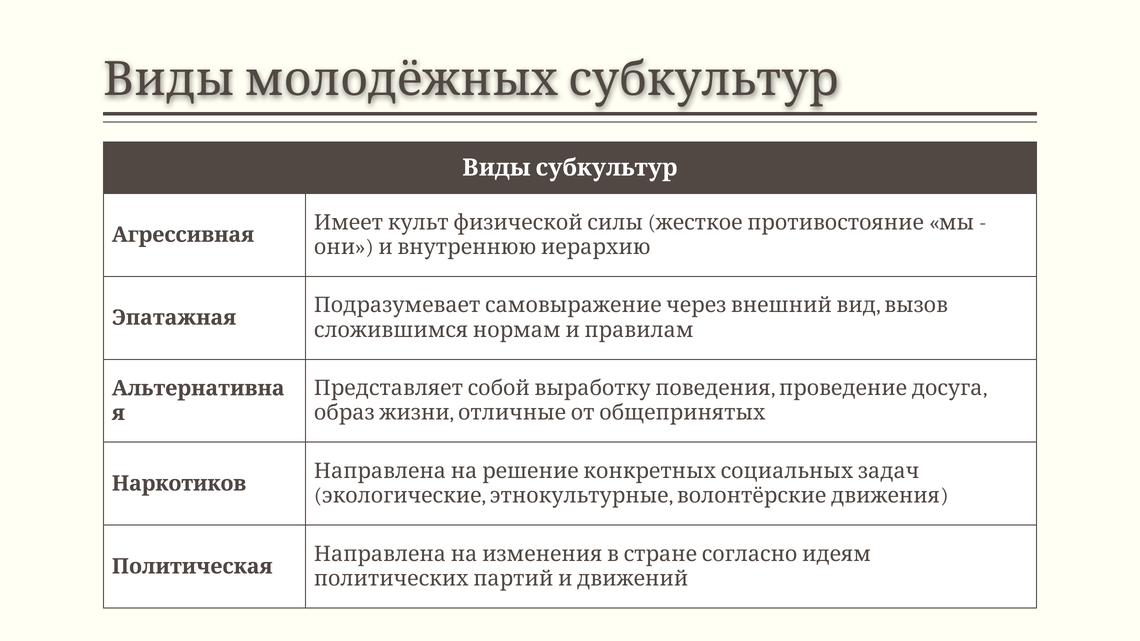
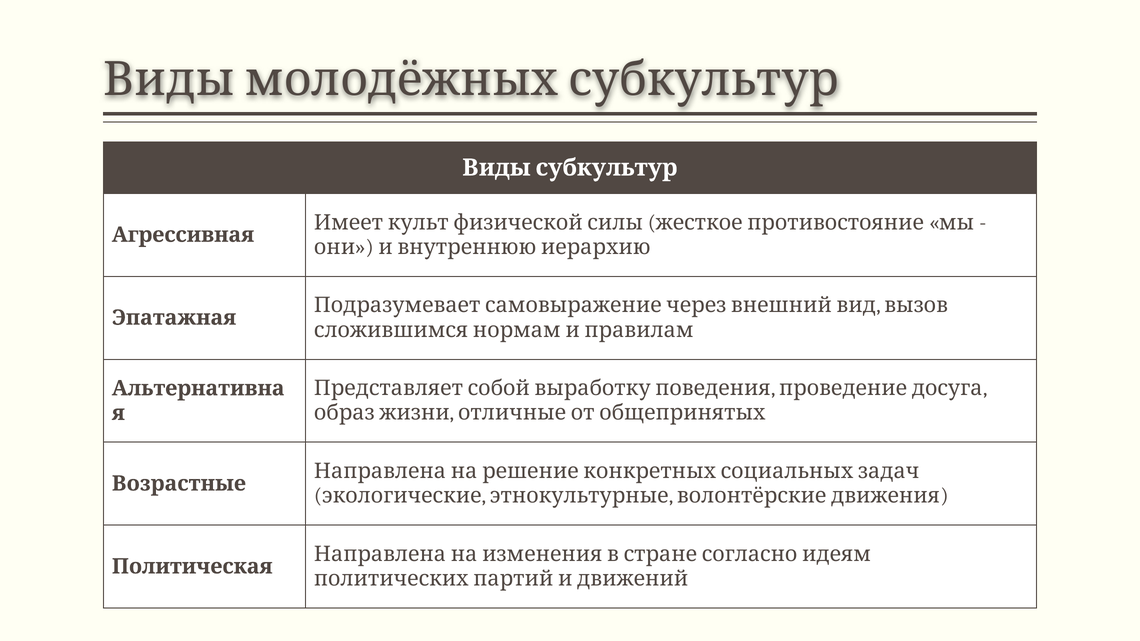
Наркотиков: Наркотиков -> Возрастные (179, 484)
